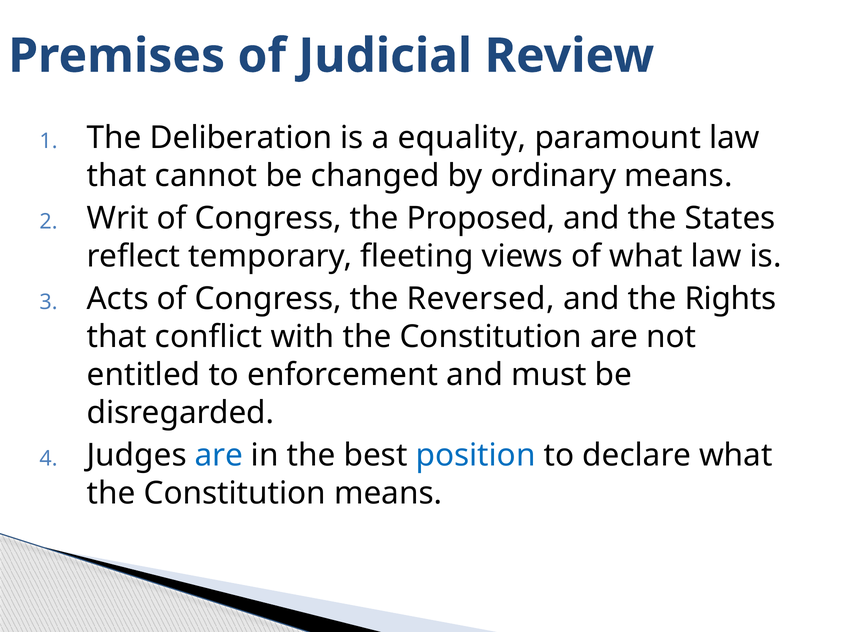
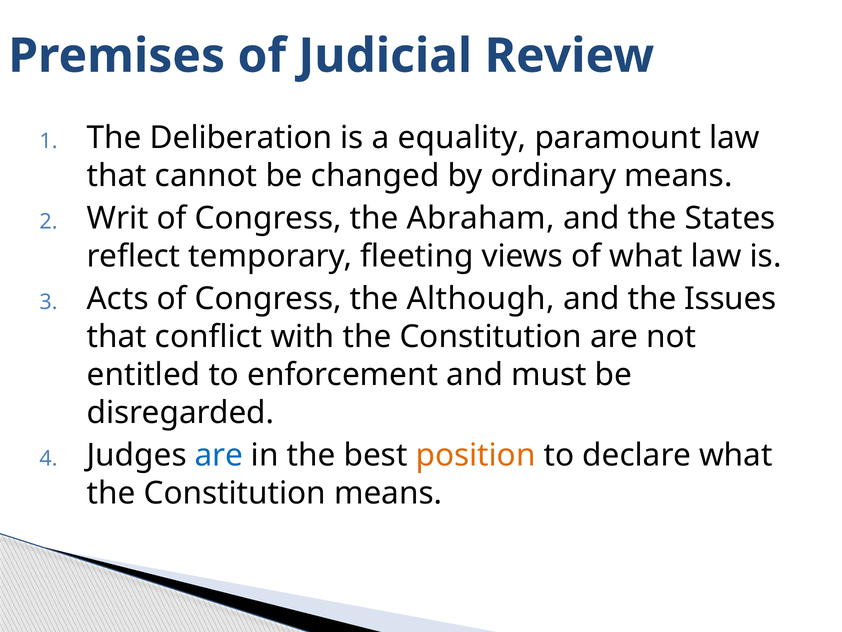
Proposed: Proposed -> Abraham (481, 218)
Reversed: Reversed -> Although (481, 299)
Rights: Rights -> Issues (730, 299)
position colour: blue -> orange (476, 455)
